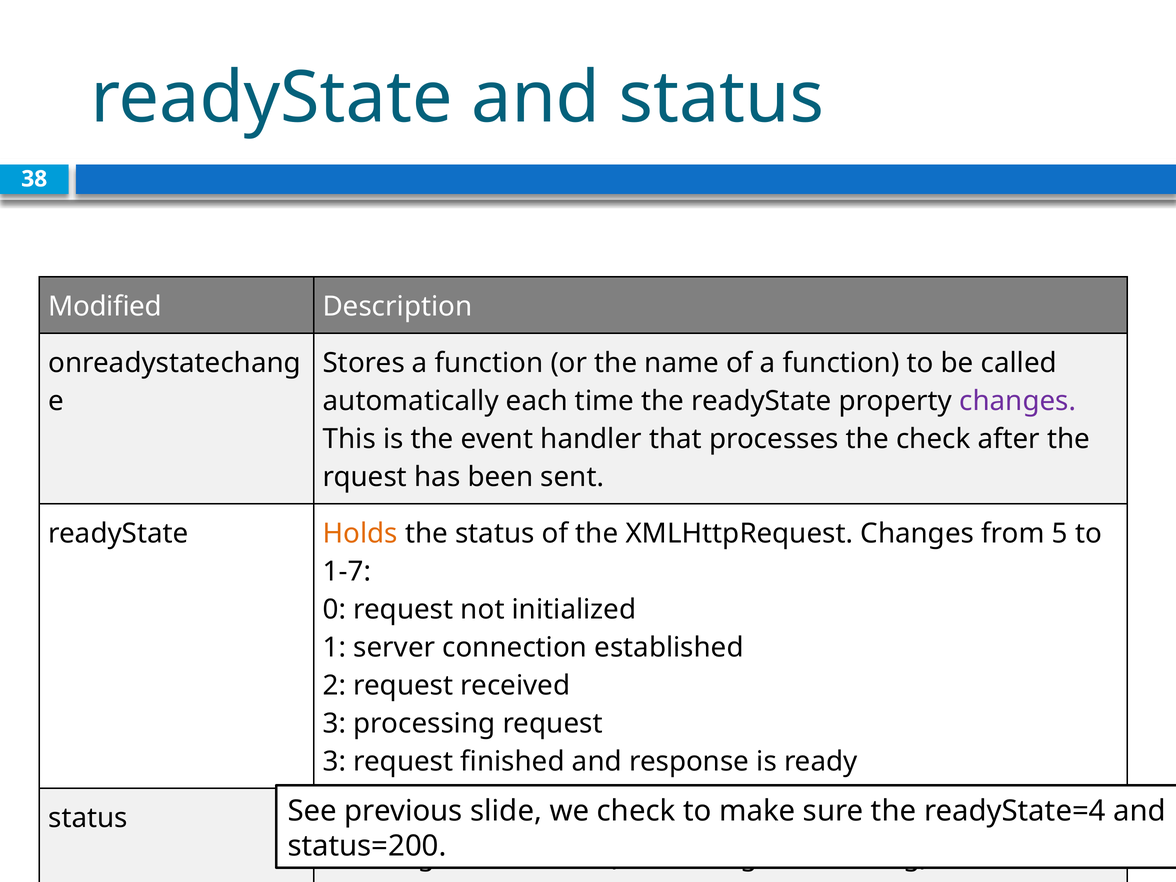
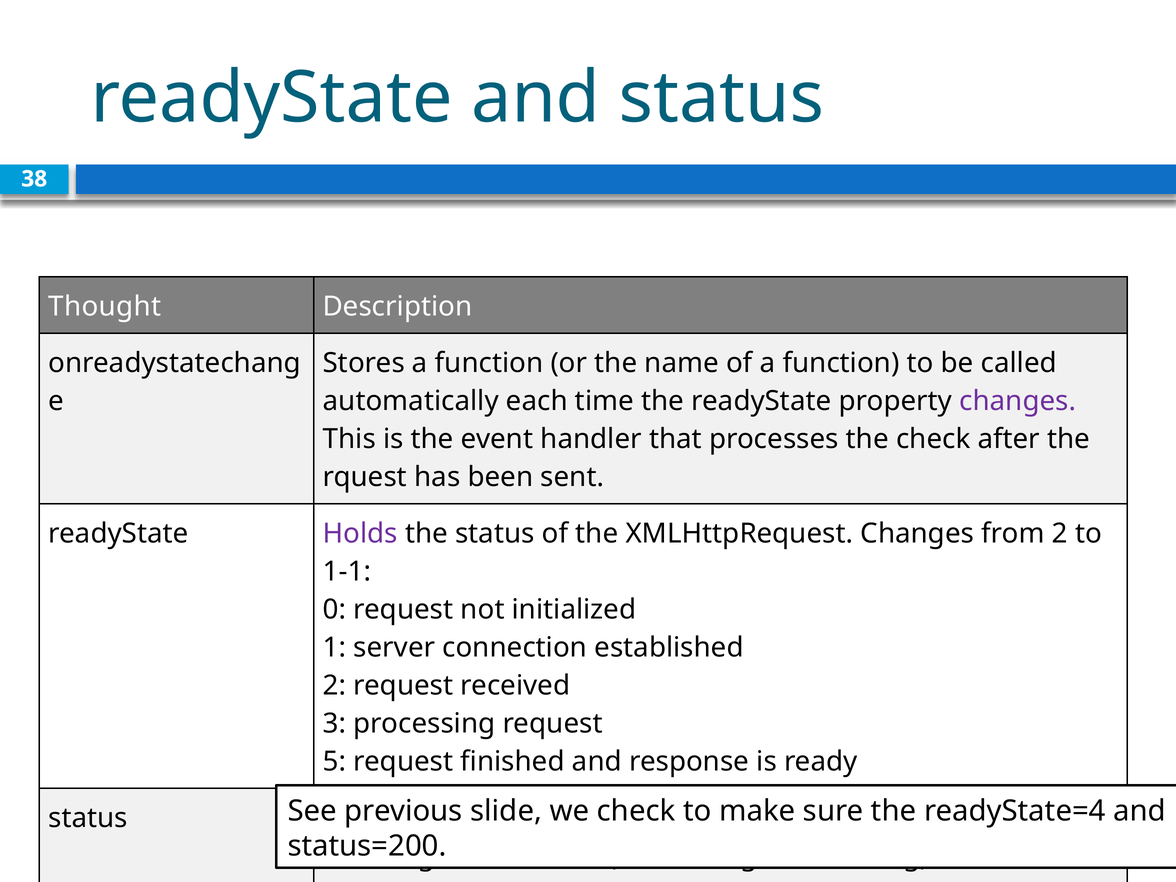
Modified: Modified -> Thought (105, 306)
Holds colour: orange -> purple (360, 533)
from 5: 5 -> 2 (1060, 533)
1-7: 1-7 -> 1-1 (347, 571)
3: 3 -> 5 (334, 762)
